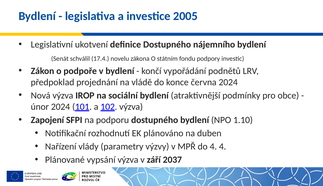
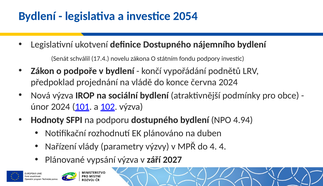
2005: 2005 -> 2054 (185, 16)
Zapojení: Zapojení -> Hodnoty (47, 120)
1.10: 1.10 -> 4.94 (243, 120)
2037: 2037 -> 2027 (172, 160)
